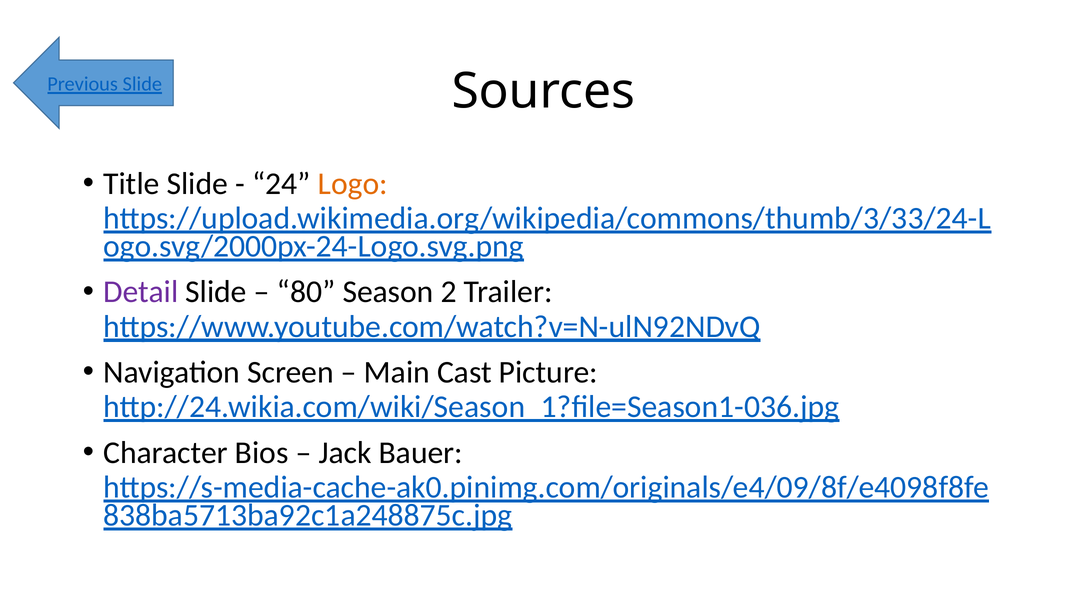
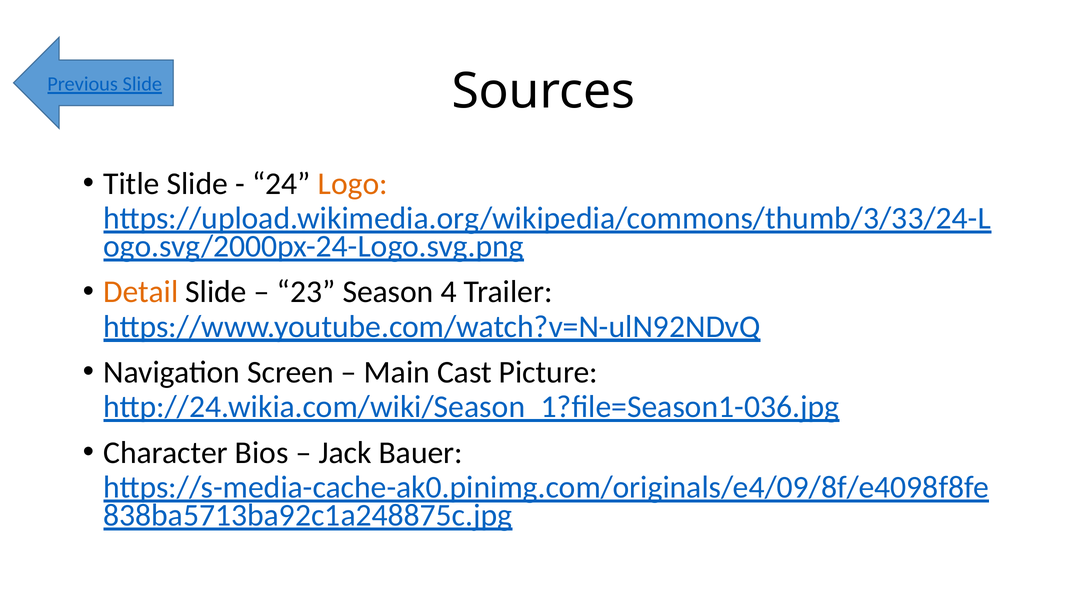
Detail colour: purple -> orange (141, 292)
80: 80 -> 23 (306, 292)
2: 2 -> 4 (449, 292)
